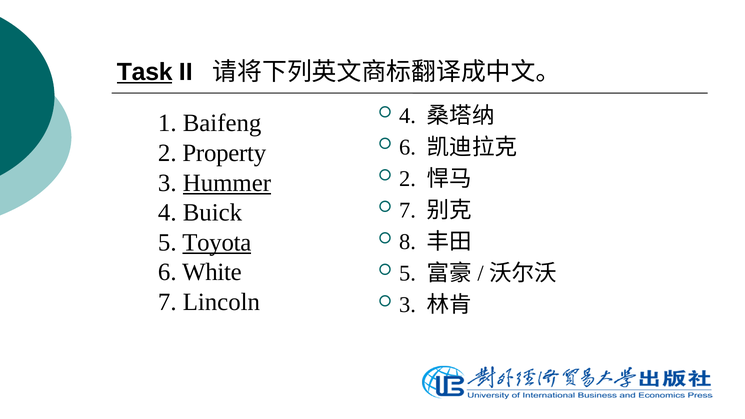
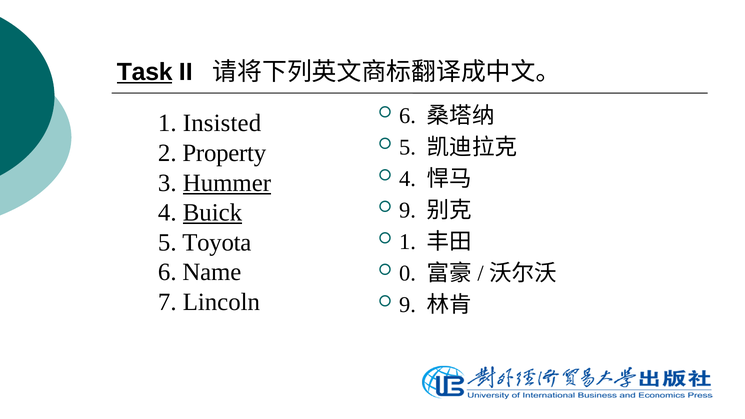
4: 4 -> 6 (407, 116)
Baifeng: Baifeng -> Insisted (222, 123)
6: 6 -> 5 (407, 147)
2: 2 -> 4 (407, 179)
Buick underline: none -> present (212, 213)
7: 7 -> 9 (407, 210)
Toyota underline: present -> none (217, 243)
8: 8 -> 1 (407, 242)
White: White -> Name (212, 272)
5: 5 -> 0 (407, 273)
3: 3 -> 9 (407, 305)
